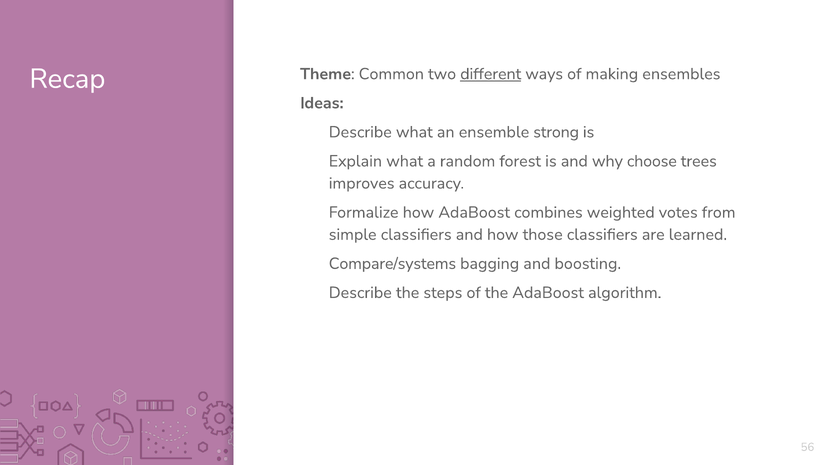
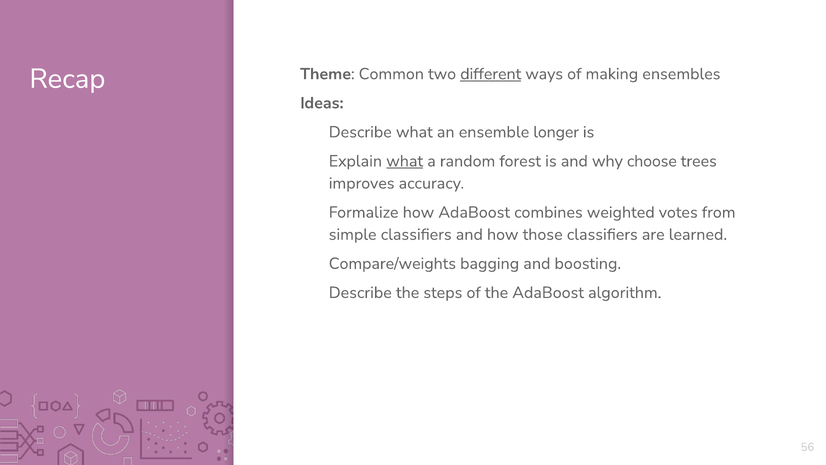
strong: strong -> longer (556, 132)
what underline: none -> present (405, 161)
Compare/systems: Compare/systems -> Compare/weights (392, 263)
